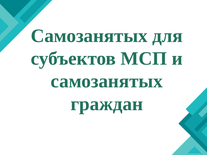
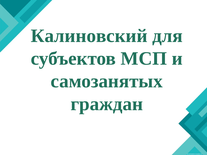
Самозанятых: Самозанятых -> Калиновский (89, 36)
